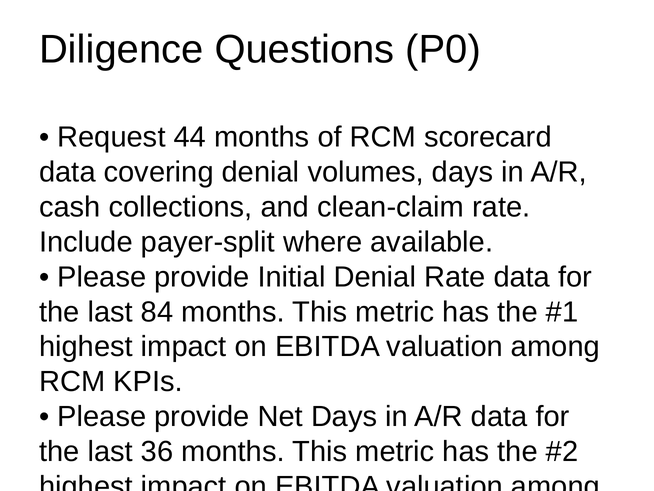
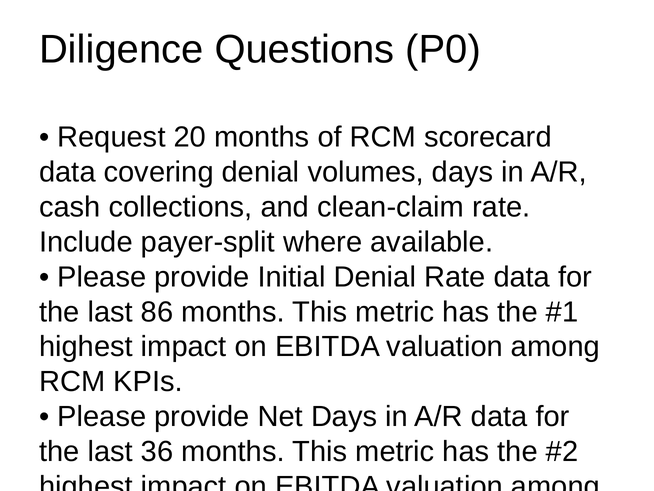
44: 44 -> 20 (190, 137)
84: 84 -> 86 (157, 312)
